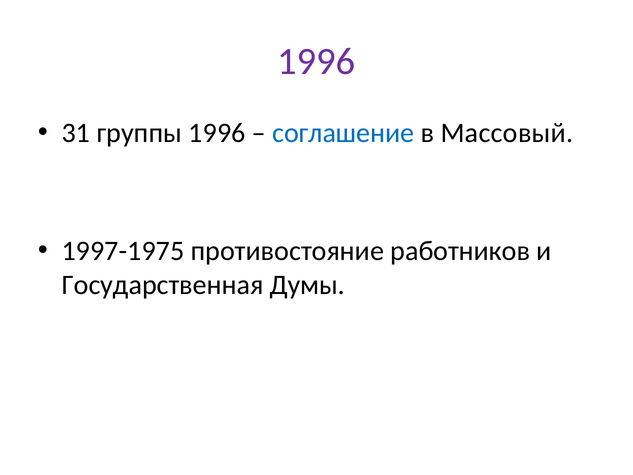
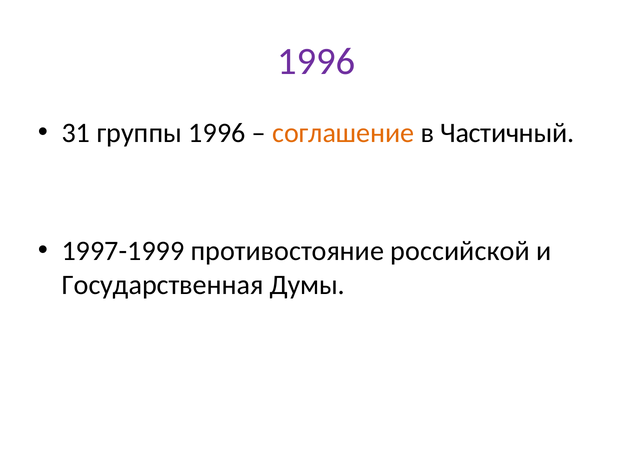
соглашение colour: blue -> orange (343, 133)
Массовый: Массовый -> Частичный (507, 133)
1997-1975: 1997-1975 -> 1997-1999 (123, 251)
работников: работников -> российской (460, 251)
